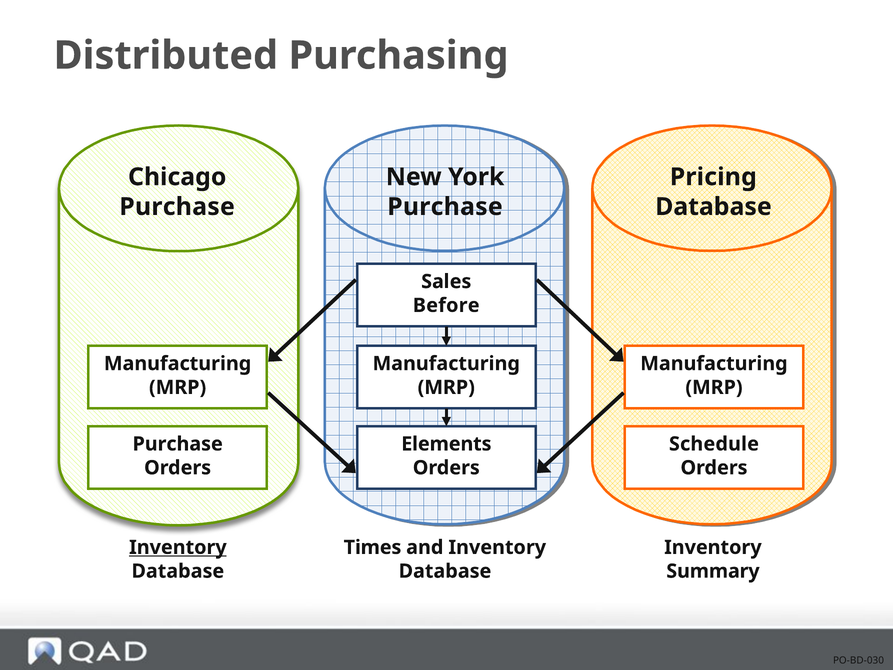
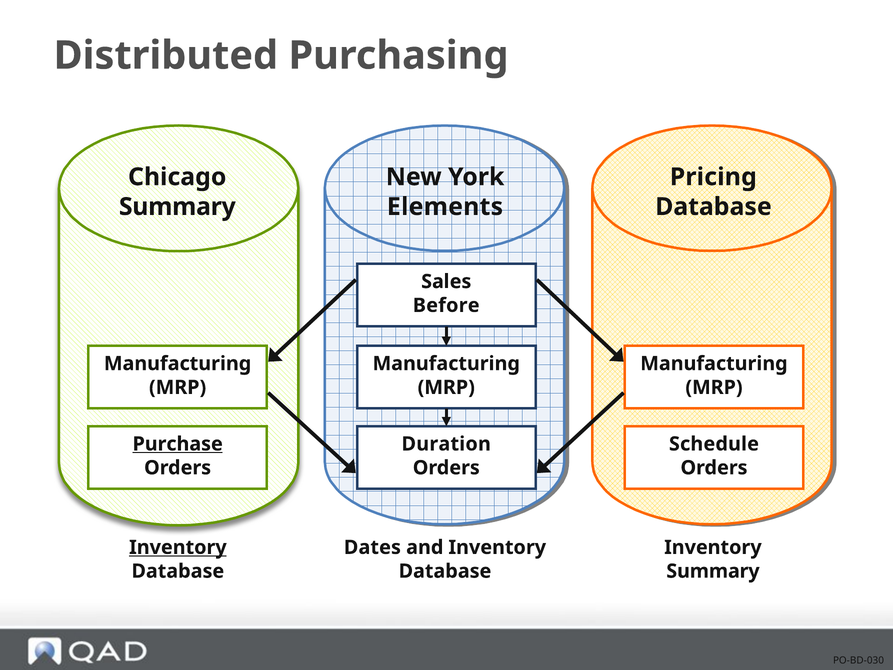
Purchase: Purchase -> Summary (177, 207)
Purchase: Purchase -> Elements (445, 207)
Purchase underline: none -> present (178, 444)
Elements: Elements -> Duration (446, 444)
Times: Times -> Dates (372, 547)
